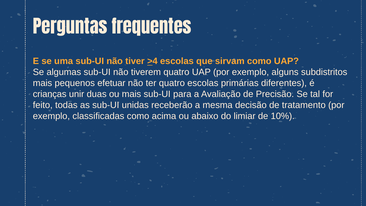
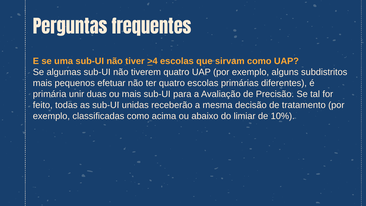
crianças: crianças -> primária (50, 94)
